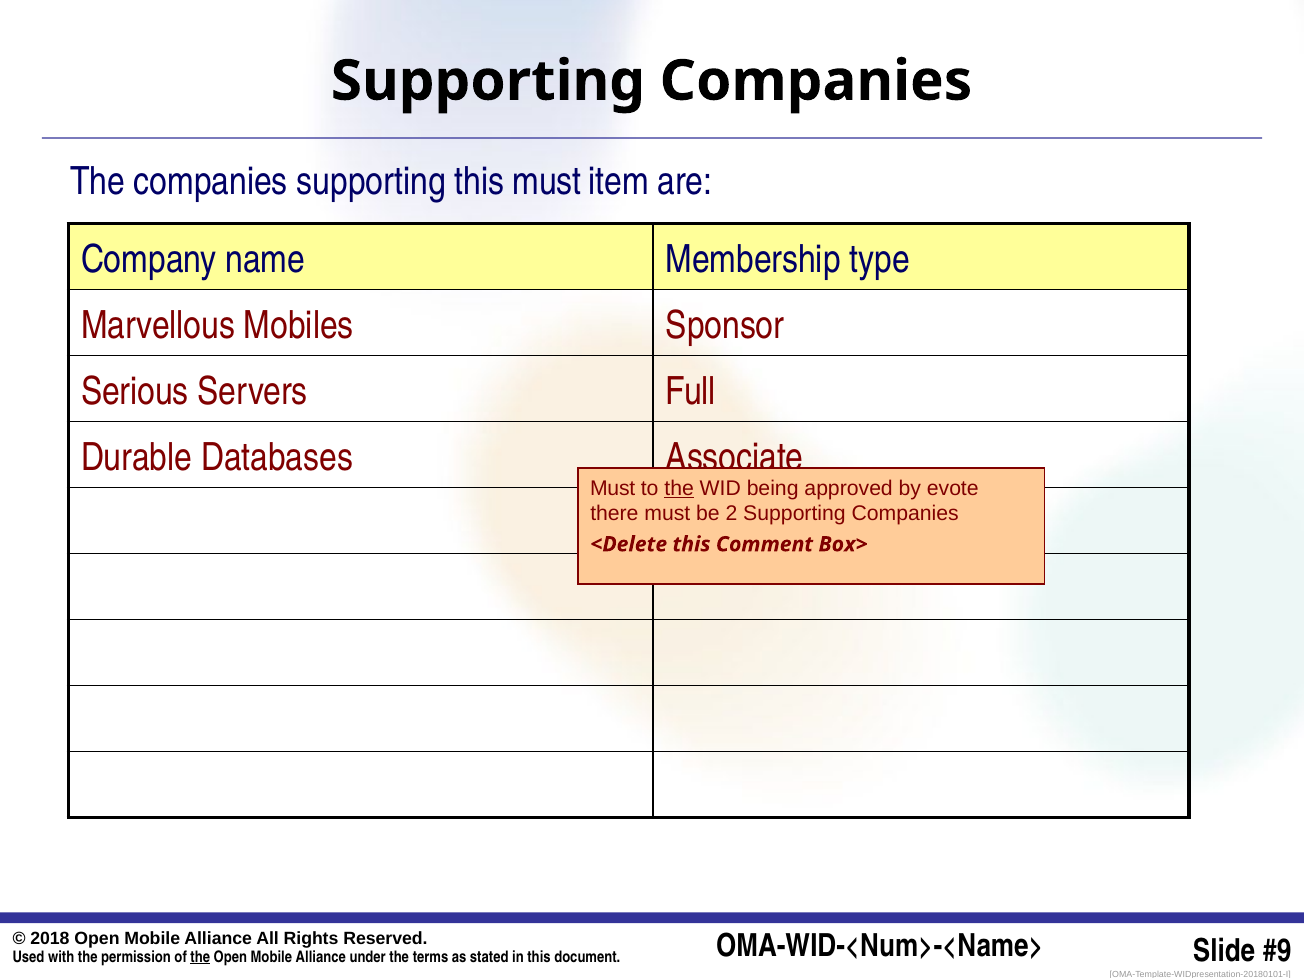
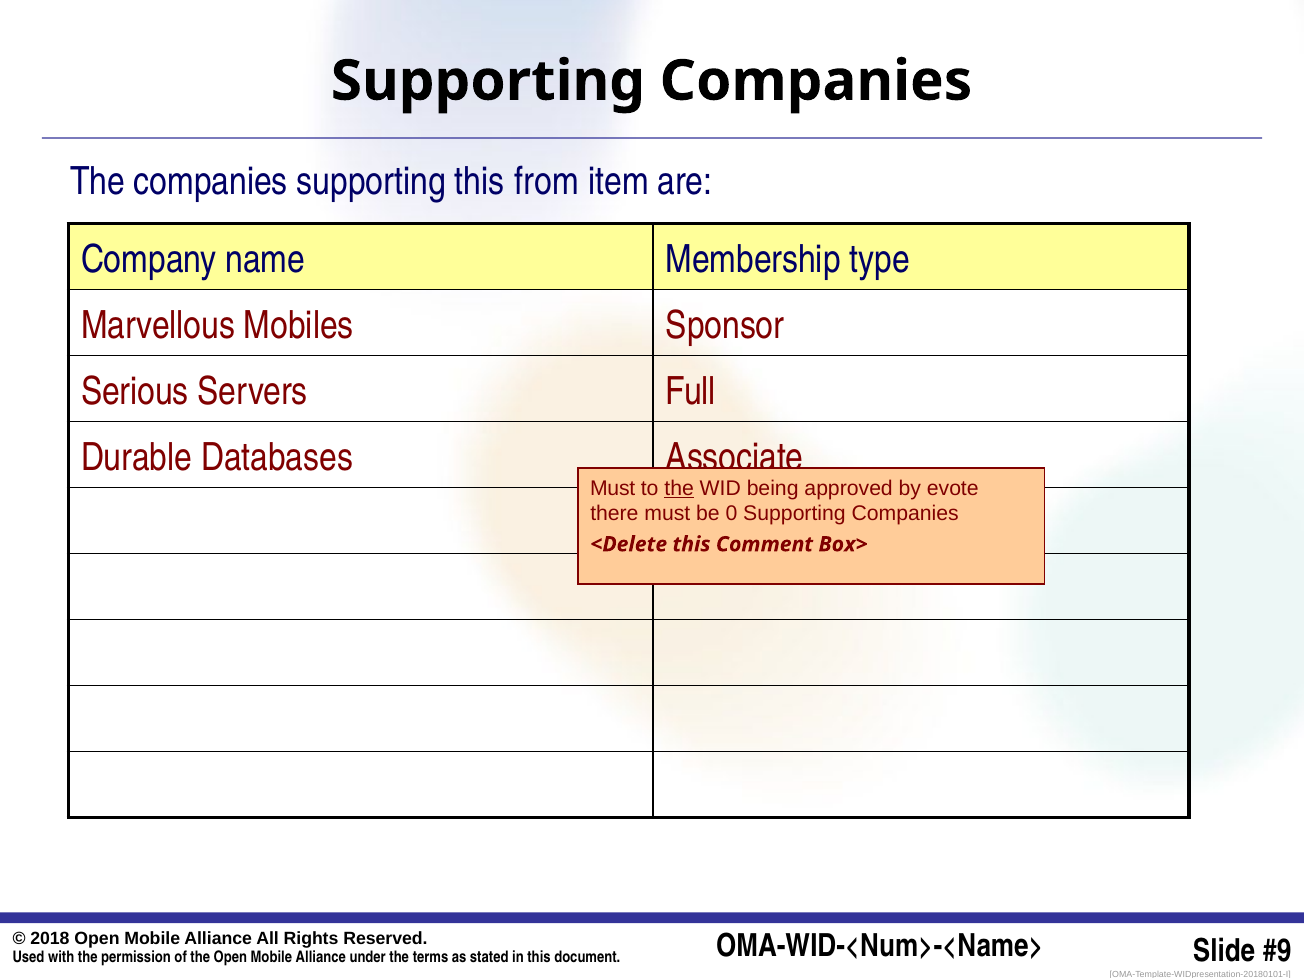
this must: must -> from (547, 182)
2: 2 -> 0 (732, 514)
the underline: present -> none (200, 957)
